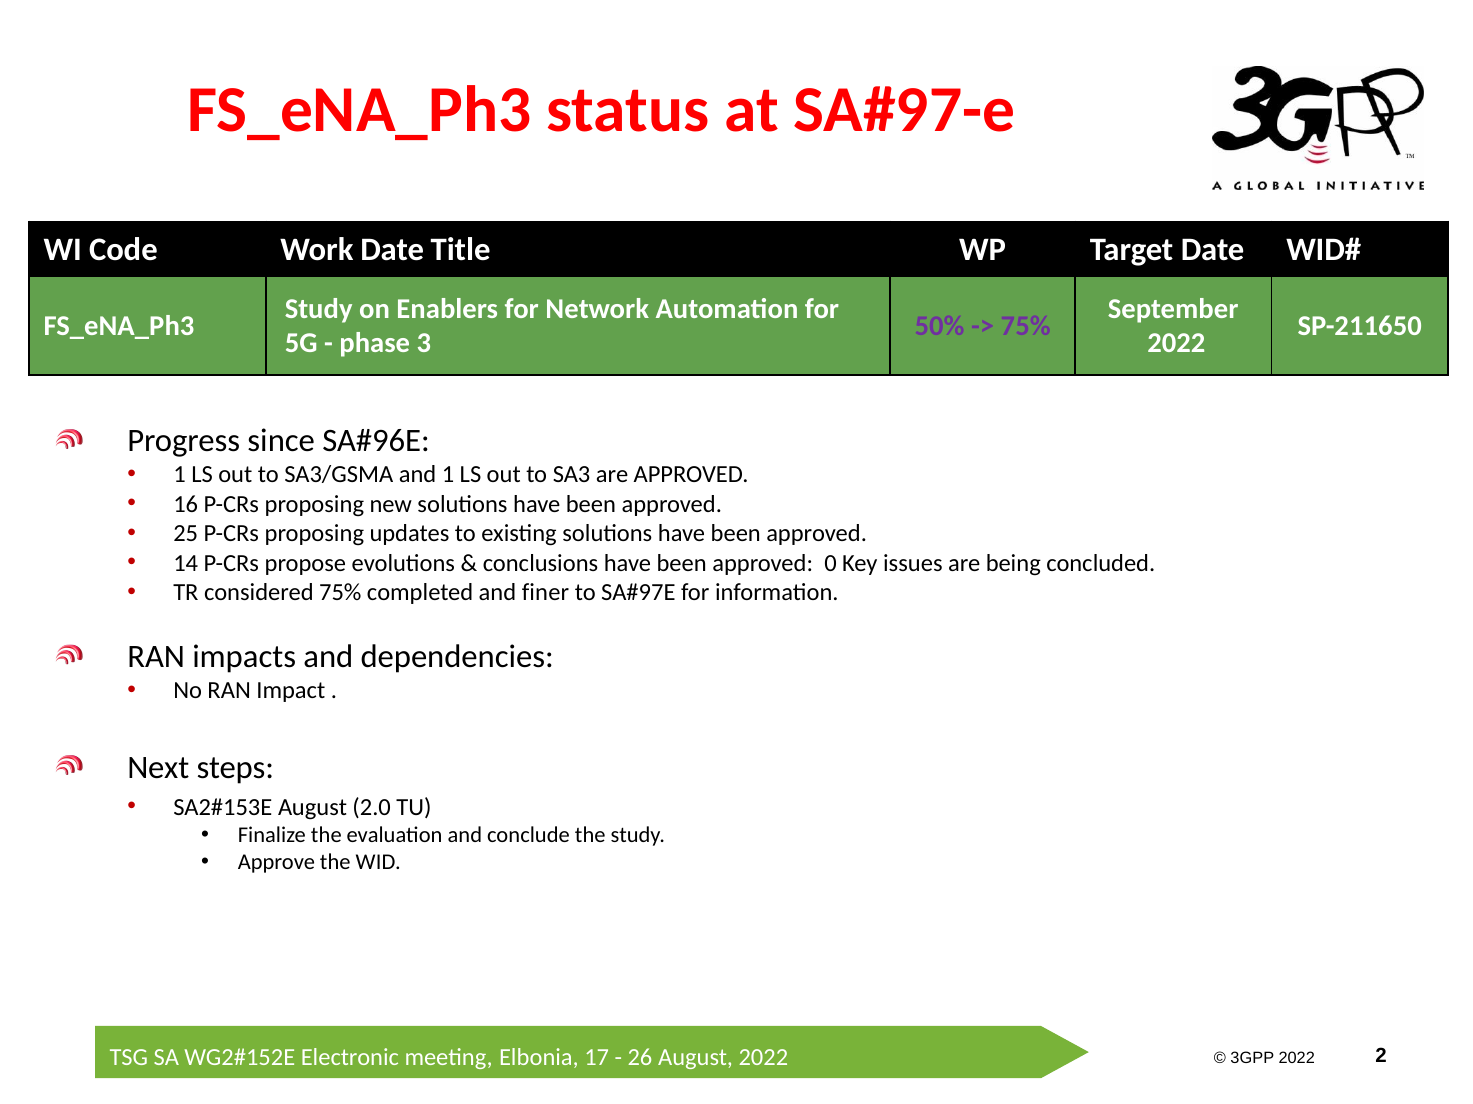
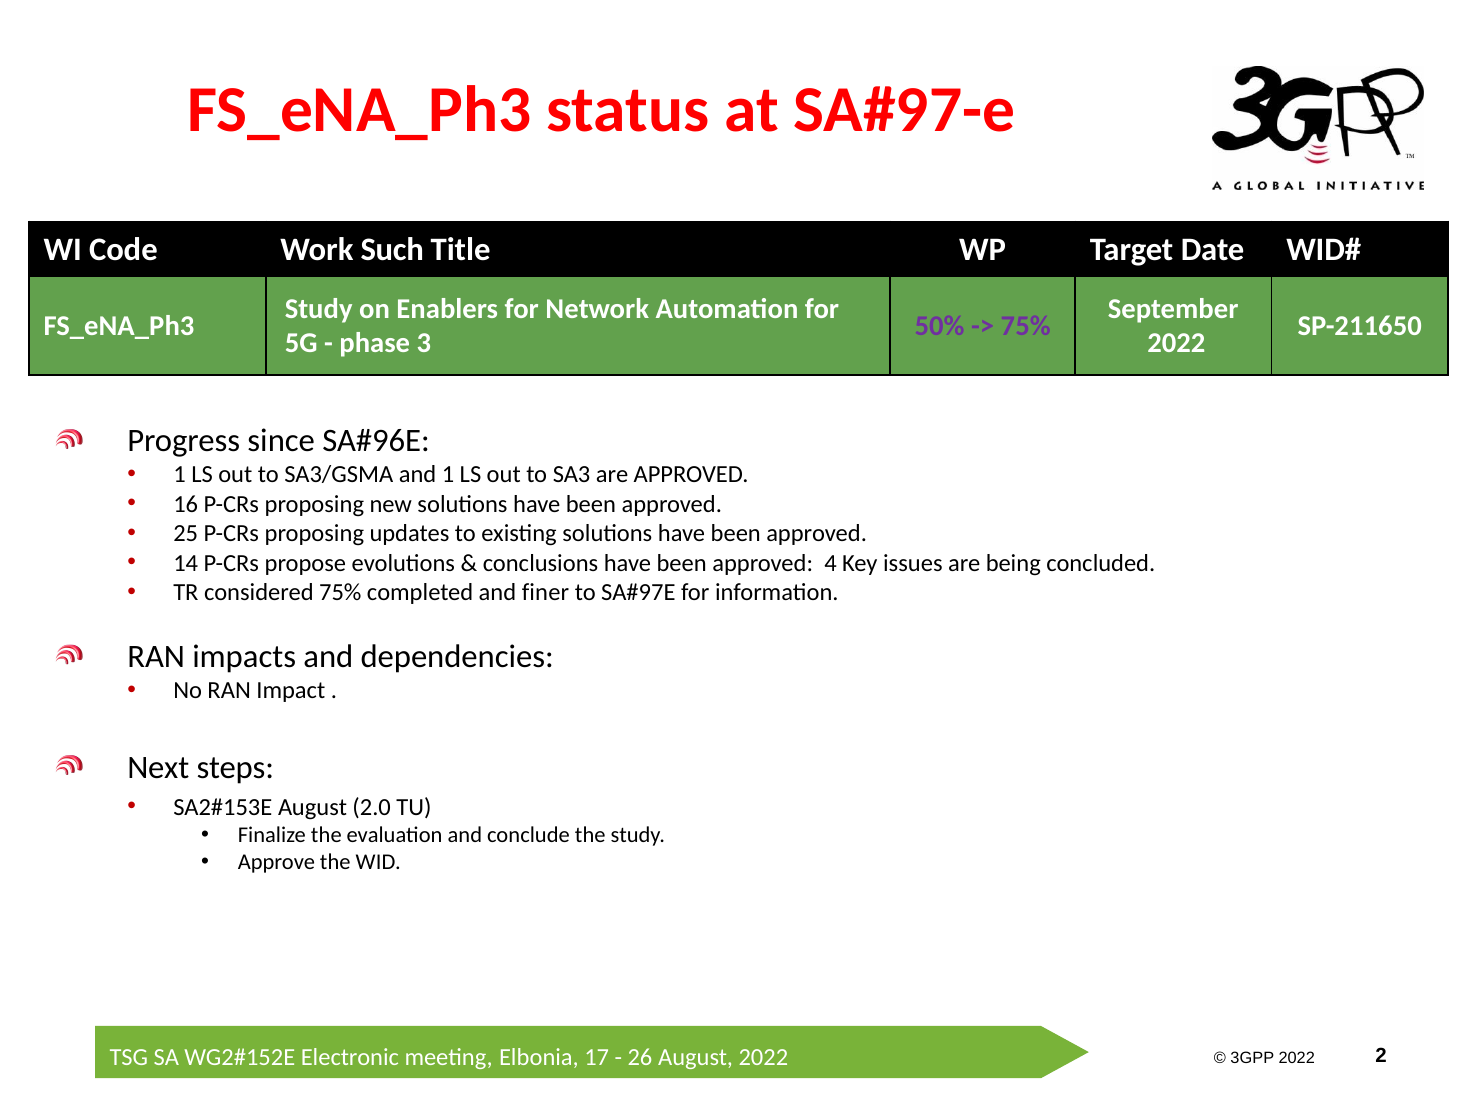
Work Date: Date -> Such (392, 249)
0: 0 -> 4 (830, 563)
